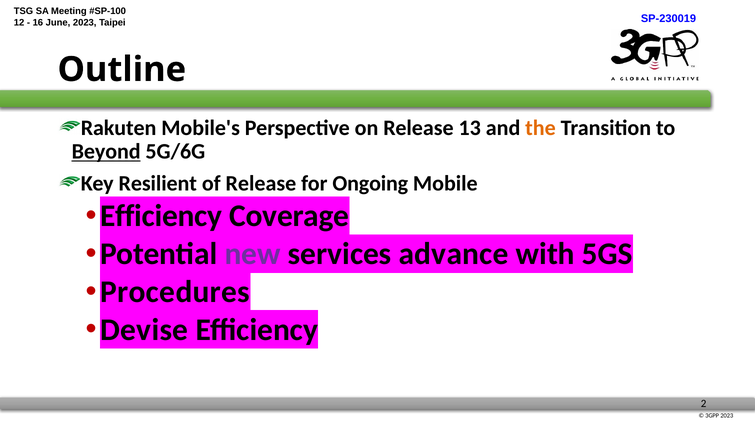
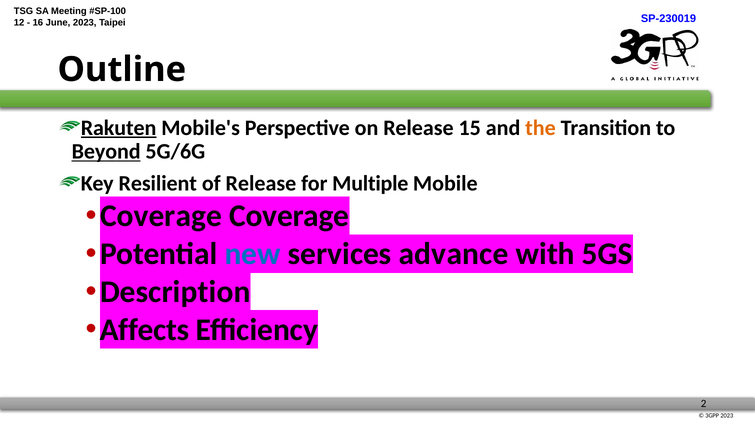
Rakuten underline: none -> present (119, 128)
13: 13 -> 15 (470, 128)
Ongoing: Ongoing -> Multiple (370, 183)
Efficiency: Efficiency -> Coverage (161, 216)
new colour: purple -> blue (253, 254)
Procedures: Procedures -> Description (175, 292)
Devise: Devise -> Affects (144, 330)
